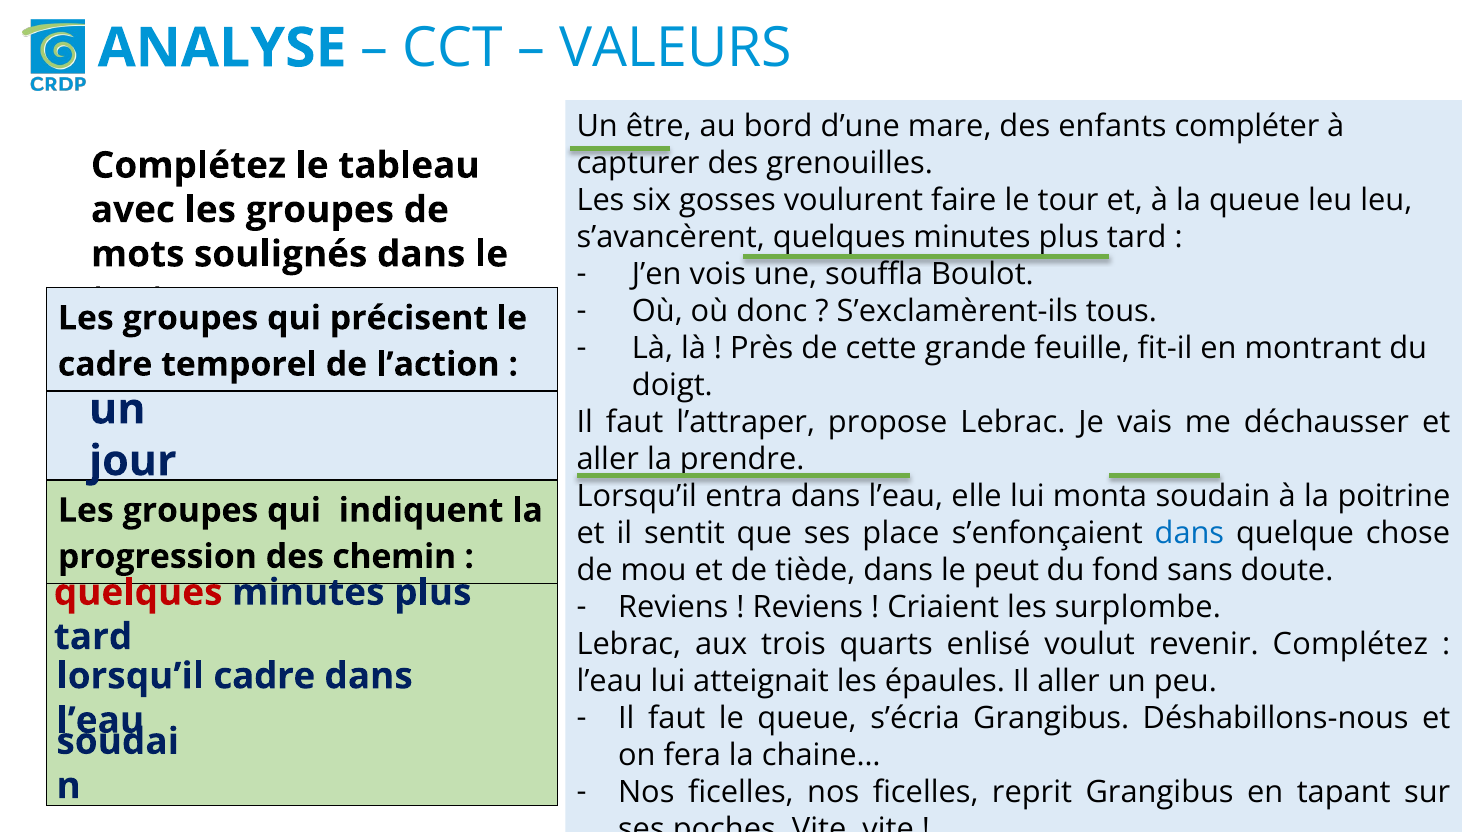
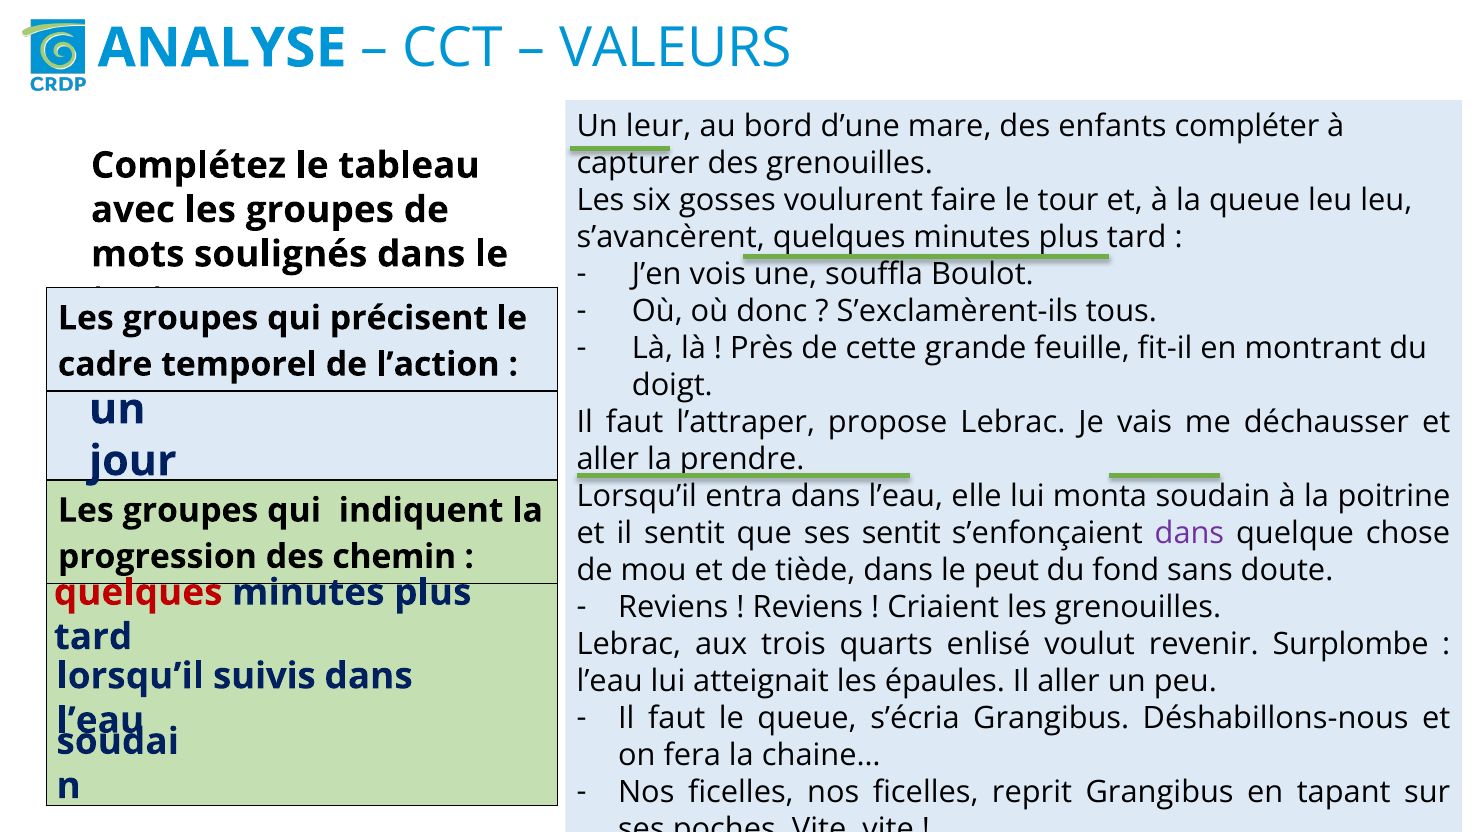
être: être -> leur (659, 126)
ses place: place -> sentit (901, 533)
dans colour: blue -> purple (1189, 533)
les surplombe: surplombe -> grenouilles (1138, 607)
revenir Complétez: Complétez -> Surplombe (1351, 644)
lorsqu’il cadre: cadre -> suivis (264, 676)
